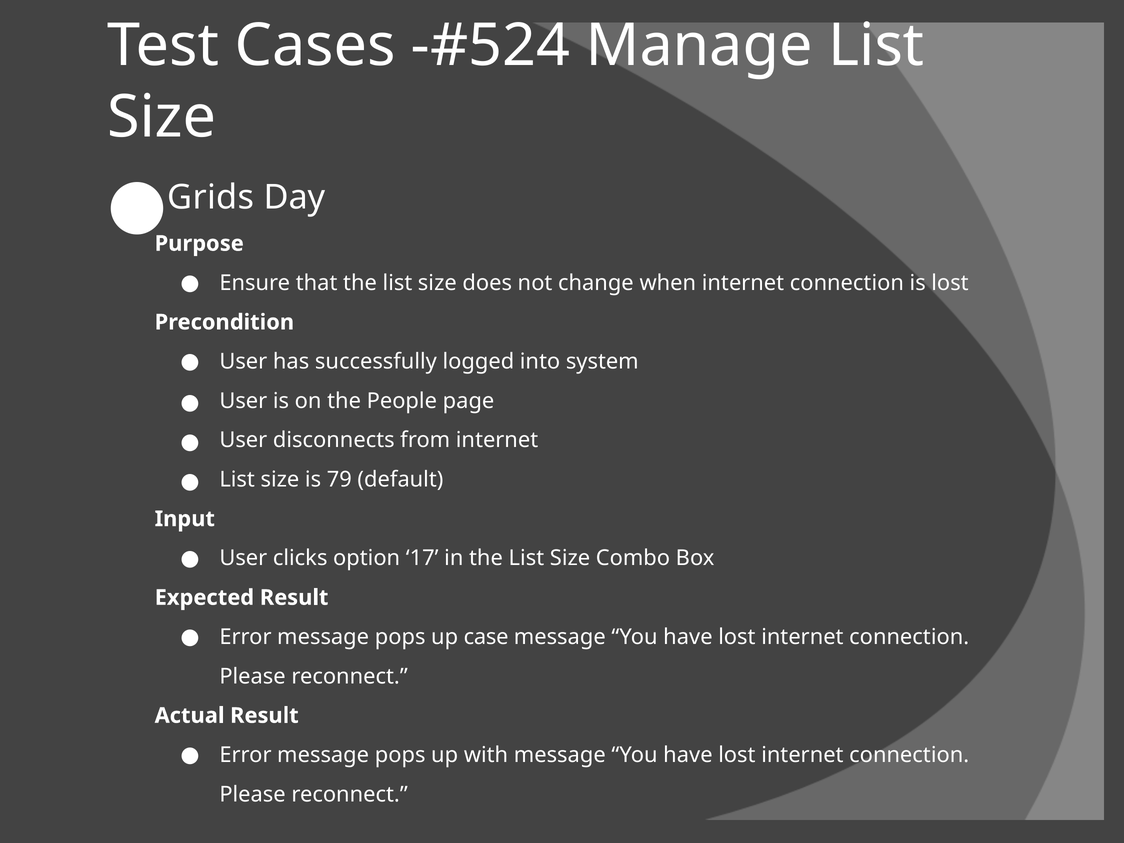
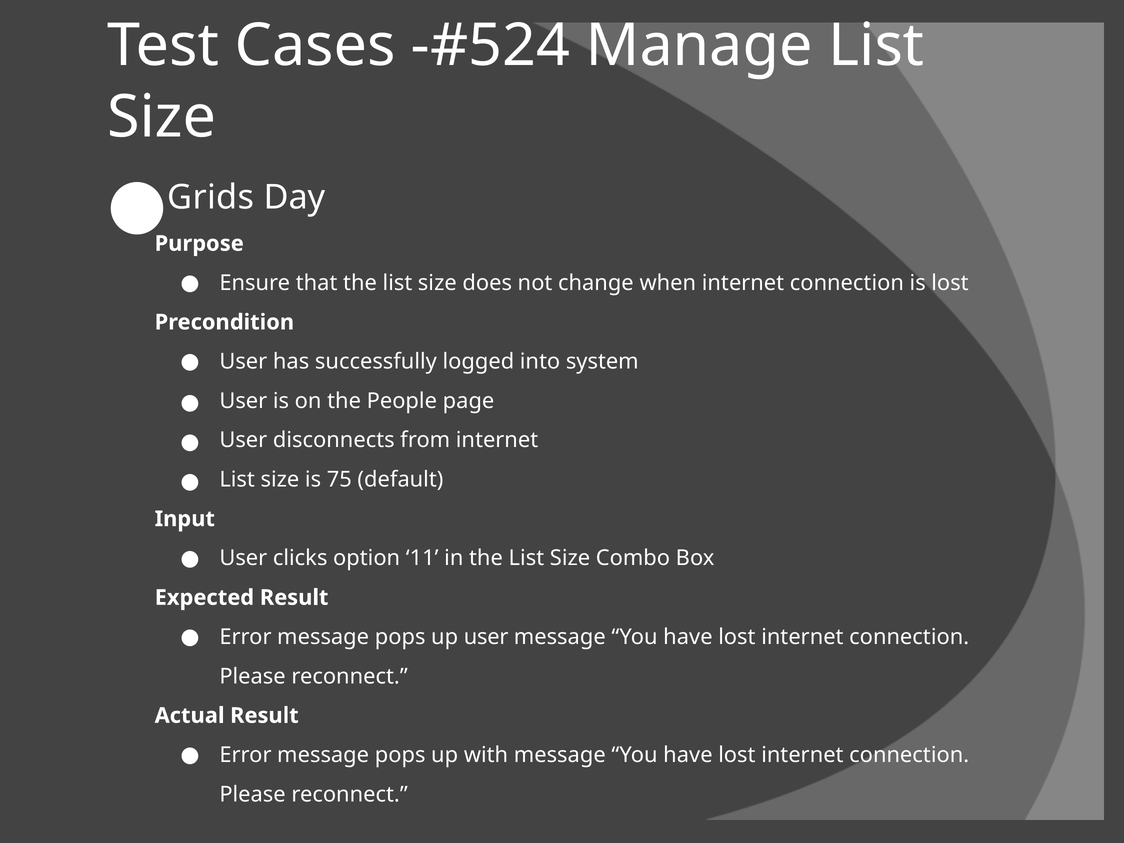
79: 79 -> 75 (339, 480)
17: 17 -> 11 (422, 558)
up case: case -> user (486, 637)
